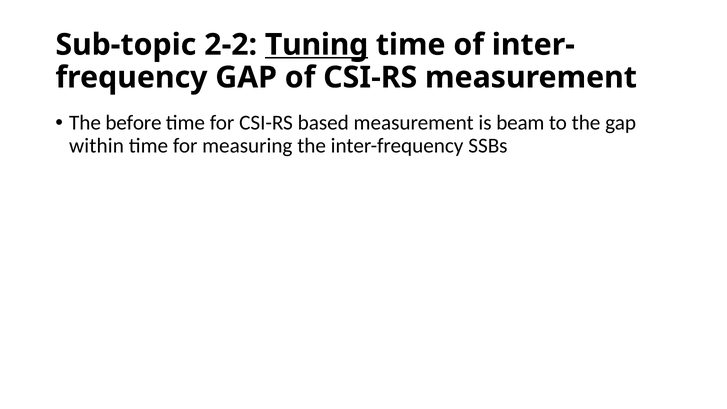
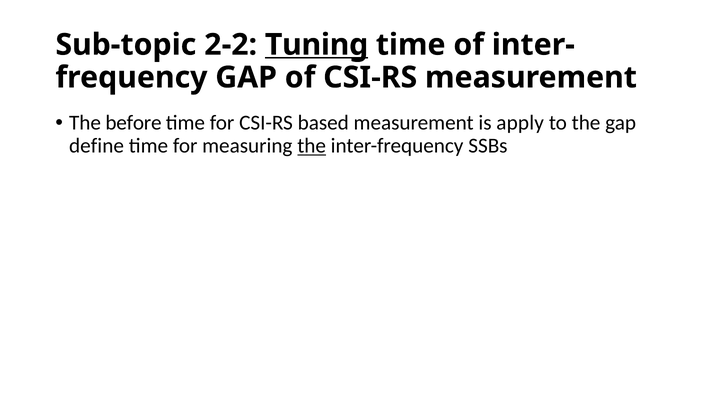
beam: beam -> apply (520, 123)
within: within -> define (97, 146)
the underline: none -> present (312, 146)
